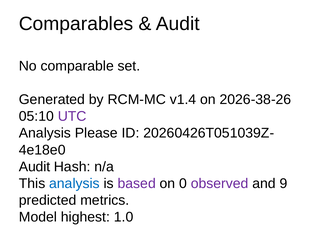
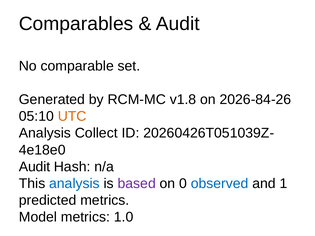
v1.4: v1.4 -> v1.8 (183, 100)
2026-38-26: 2026-38-26 -> 2026-84-26 (255, 100)
UTC colour: purple -> orange (72, 116)
Please: Please -> Collect (96, 133)
observed colour: purple -> blue (220, 184)
9: 9 -> 1 (284, 184)
Model highest: highest -> metrics (85, 217)
